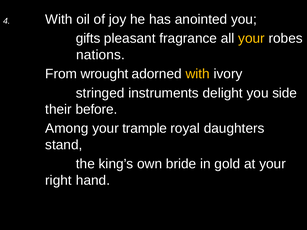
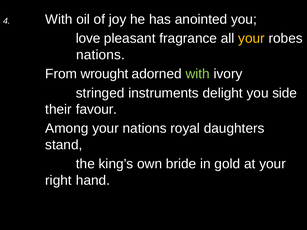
gifts: gifts -> love (88, 39)
with colour: yellow -> light green (198, 74)
before: before -> favour (96, 109)
your trample: trample -> nations (145, 129)
